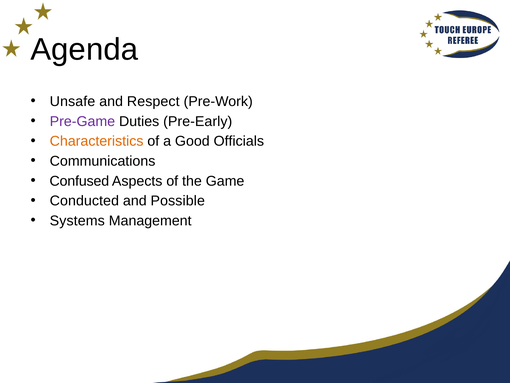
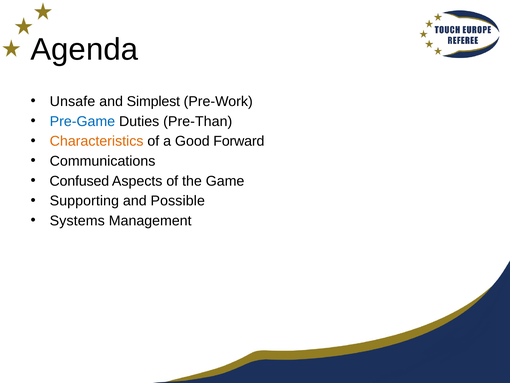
Respect: Respect -> Simplest (153, 101)
Pre-Game colour: purple -> blue (82, 121)
Pre-Early: Pre-Early -> Pre-Than (198, 121)
Officials: Officials -> Forward (239, 141)
Conducted: Conducted -> Supporting (84, 201)
